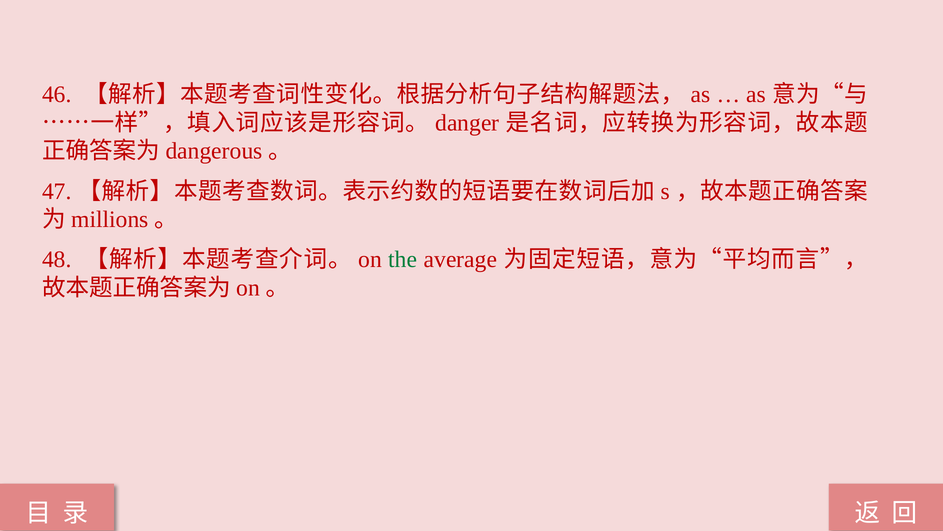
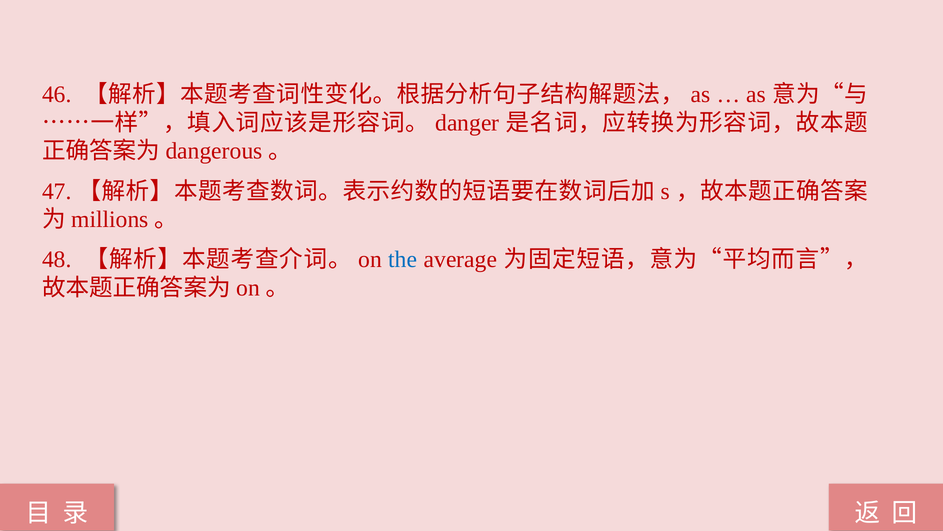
the colour: green -> blue (403, 259)
